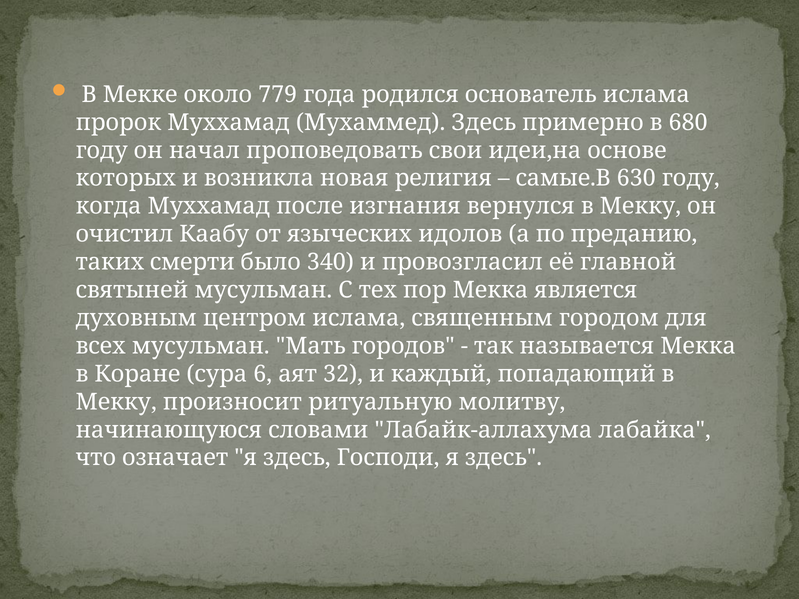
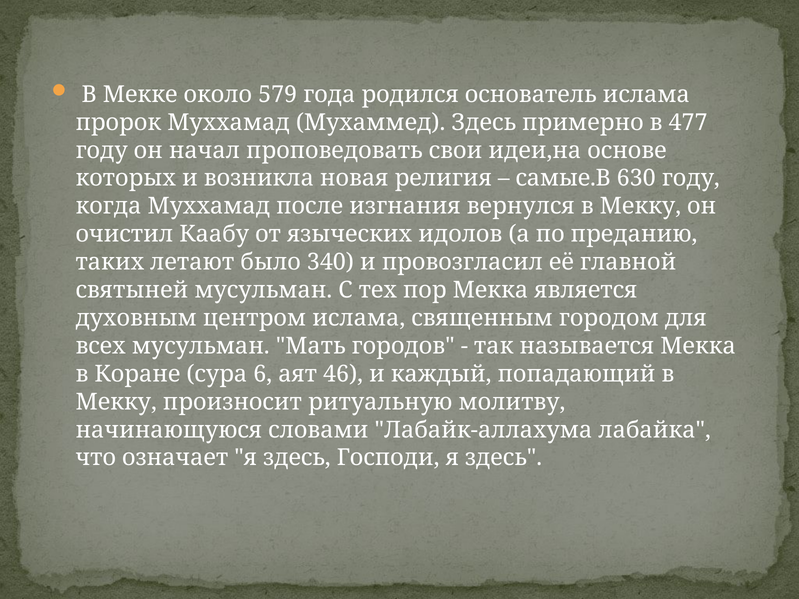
779: 779 -> 579 (278, 94)
680: 680 -> 477 (688, 122)
смерти: смерти -> летают (192, 262)
32: 32 -> 46 (343, 374)
